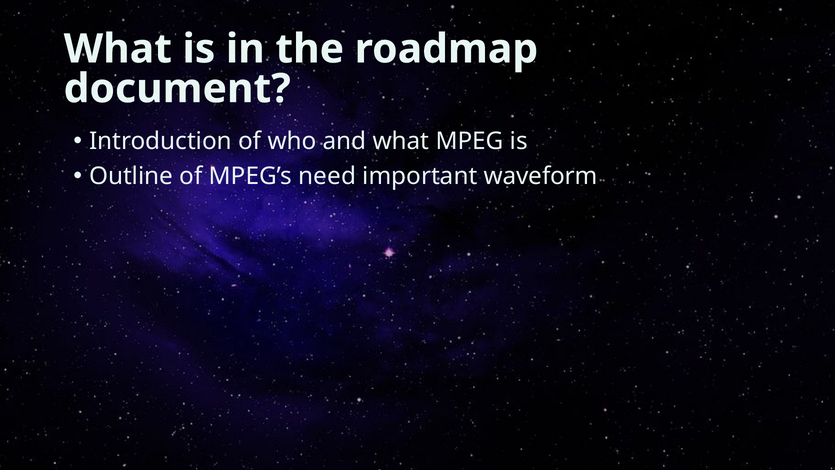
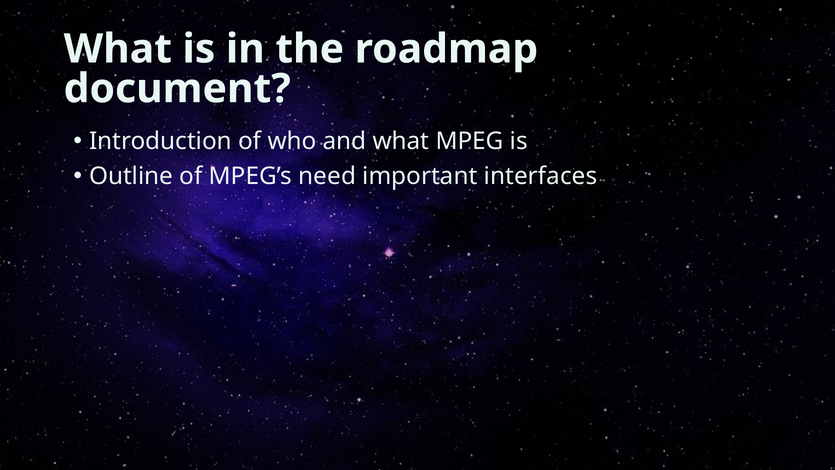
waveform: waveform -> interfaces (541, 176)
